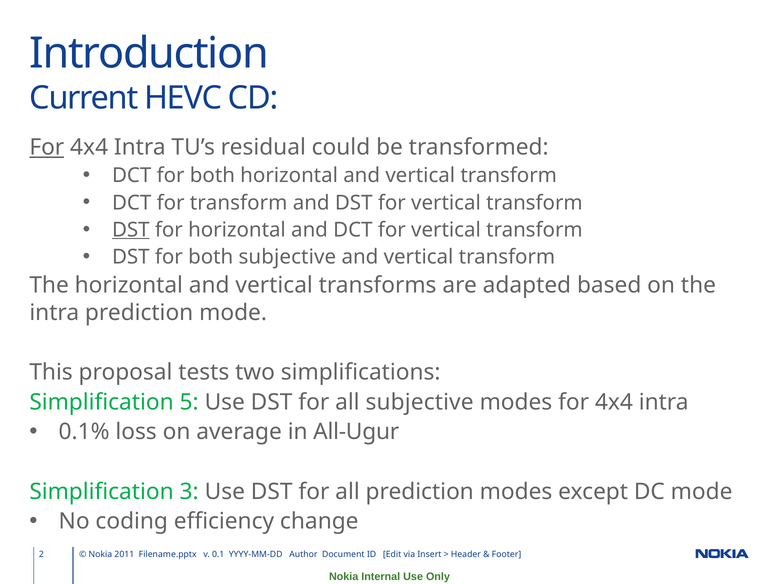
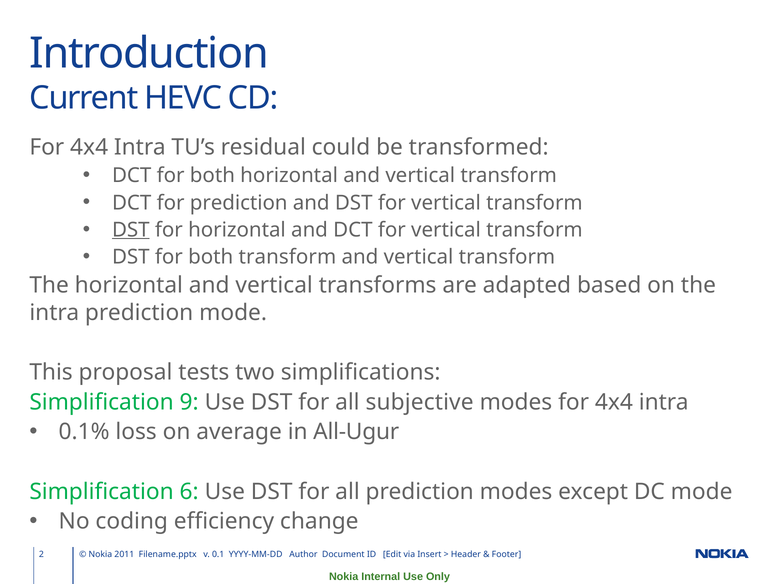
For underline: present -> none (47, 148)
for transform: transform -> prediction (239, 203)
both subjective: subjective -> transform (287, 257)
5: 5 -> 9 (189, 402)
3: 3 -> 6 (189, 492)
